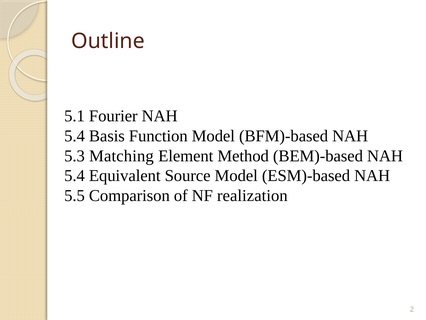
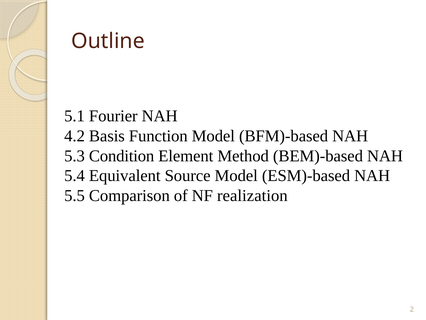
5.4: 5.4 -> 4.2 (75, 136)
Matching: Matching -> Condition (122, 156)
